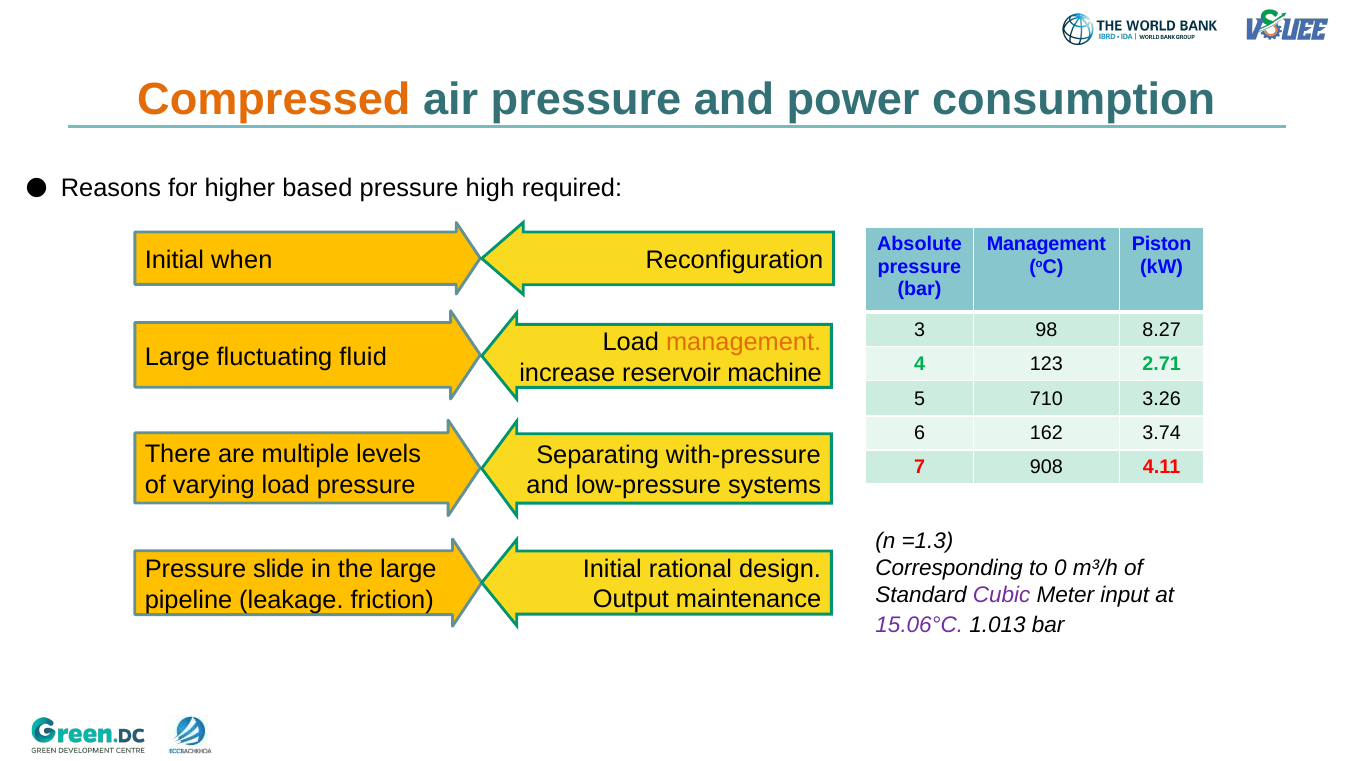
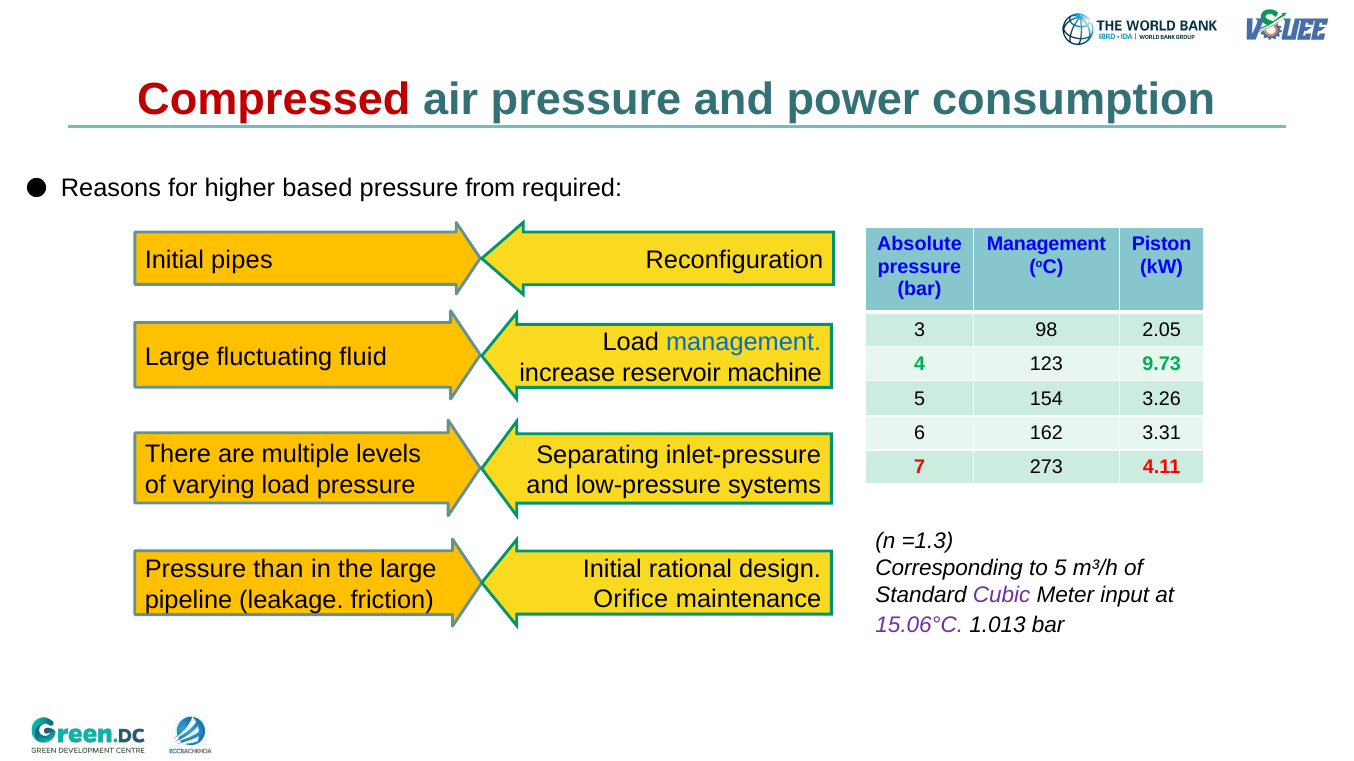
Compressed colour: orange -> red (274, 100)
high: high -> from (490, 188)
when: when -> pipes (242, 260)
8.27: 8.27 -> 2.05 (1162, 330)
management colour: orange -> blue (744, 343)
2.71: 2.71 -> 9.73 (1162, 364)
710: 710 -> 154 (1046, 399)
3.74: 3.74 -> 3.31 (1162, 434)
with-pressure: with-pressure -> inlet-pressure (743, 455)
908: 908 -> 273 (1046, 468)
slide: slide -> than (278, 570)
to 0: 0 -> 5 (1060, 568)
Output: Output -> Orifice (631, 600)
